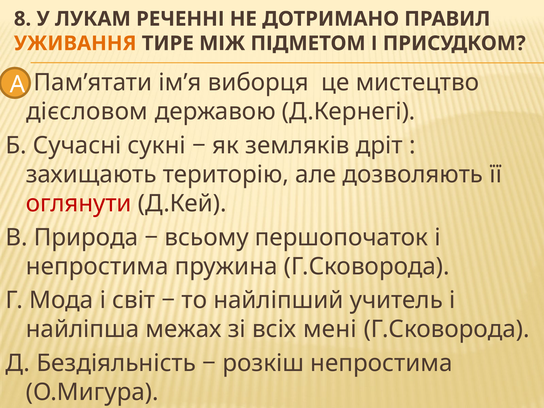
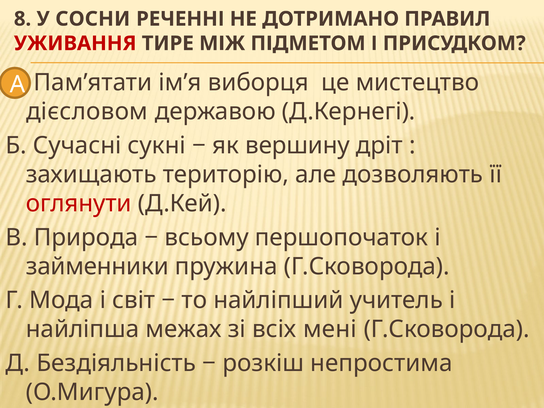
ЛУКАМ: ЛУКАМ -> СОСНИ (93, 19)
УЖИВАННЯ colour: orange -> red (75, 43)
земляків: земляків -> вершину (297, 146)
непростима: непростима -> займенники (97, 266)
